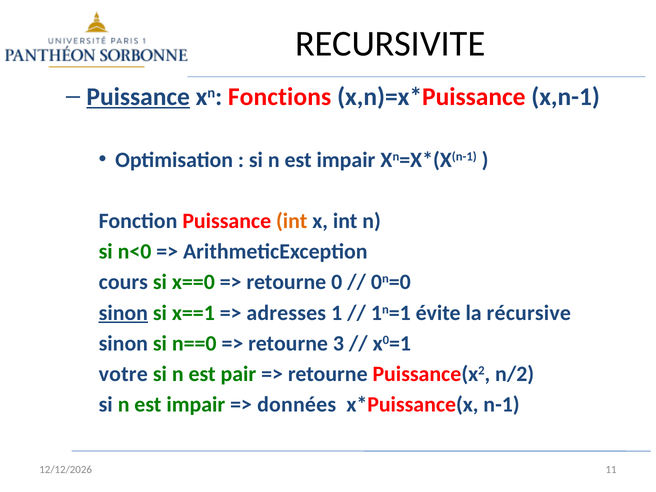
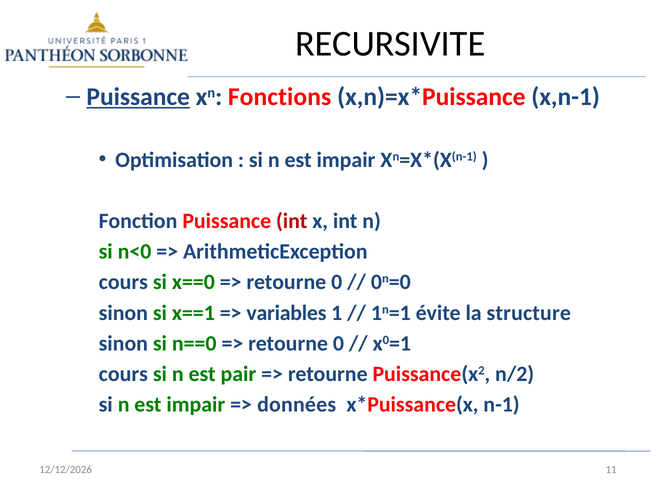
int colour: orange -> red (292, 221)
sinon underline: present -> none (123, 313)
adresses: adresses -> variables (286, 313)
récursive: récursive -> structure (529, 313)
3: 3 -> 0 (338, 343)
votre: votre -> cours (123, 374)
